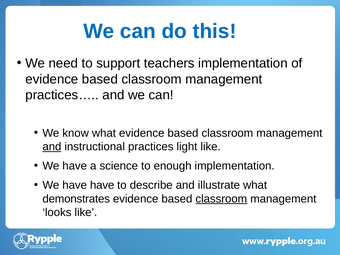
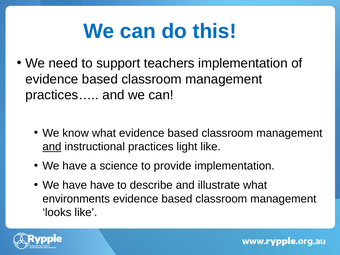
enough: enough -> provide (173, 166)
demonstrates: demonstrates -> environments (76, 199)
classroom underline: present -> none (221, 199)
